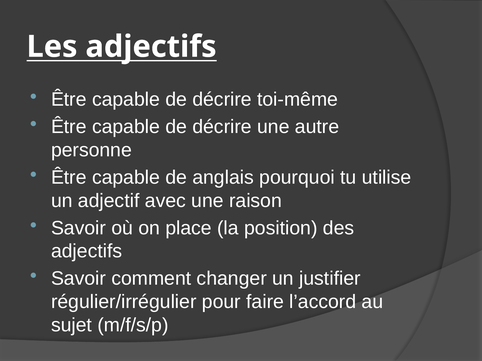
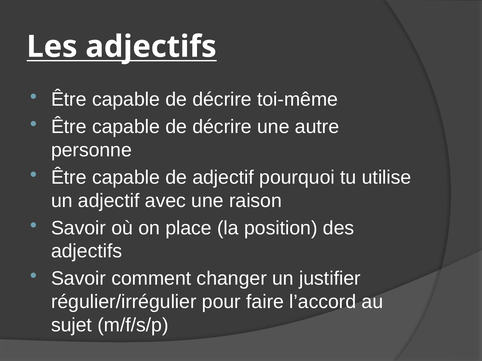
de anglais: anglais -> adjectif (223, 178)
